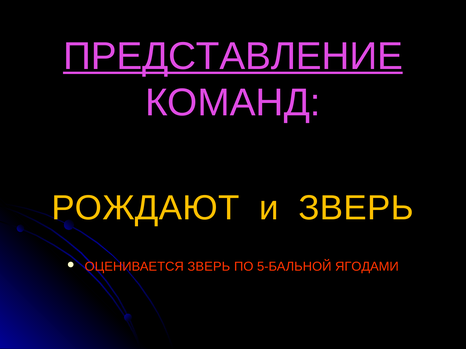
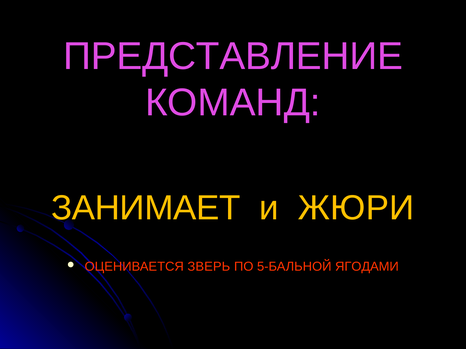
ПРЕДСТАВЛЕНИЕ underline: present -> none (233, 56)
РОЖДАЮТ: РОЖДАЮТ -> ЗАНИМАЕТ (146, 208)
и ЗВЕРЬ: ЗВЕРЬ -> ЖЮРИ (356, 208)
